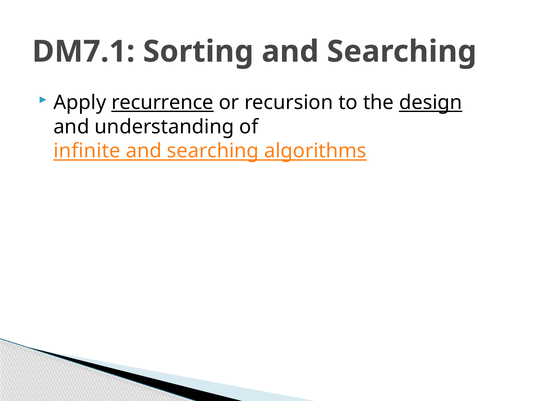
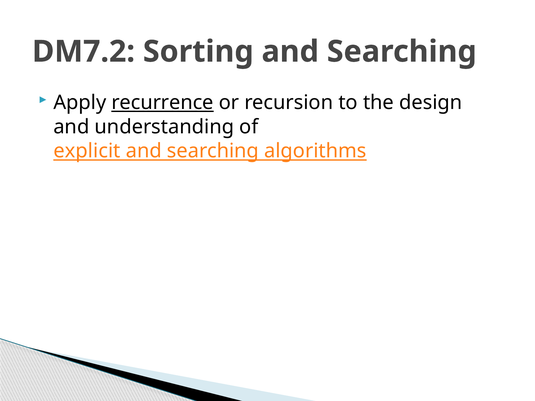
DM7.1: DM7.1 -> DM7.2 (83, 52)
design underline: present -> none (431, 103)
infinite: infinite -> explicit (87, 151)
